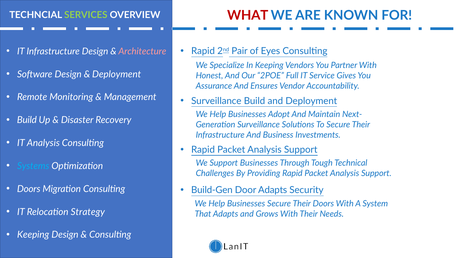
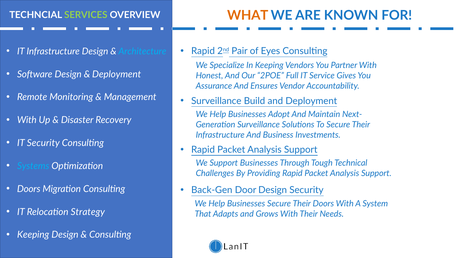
WHAT colour: red -> orange (248, 15)
Architecture colour: pink -> light blue (142, 51)
Build: Build -> With (27, 120)
IT Analysis: Analysis -> Security (43, 143)
Build-Gen: Build-Gen -> Back-Gen (212, 190)
Door Adapts: Adapts -> Design (273, 190)
